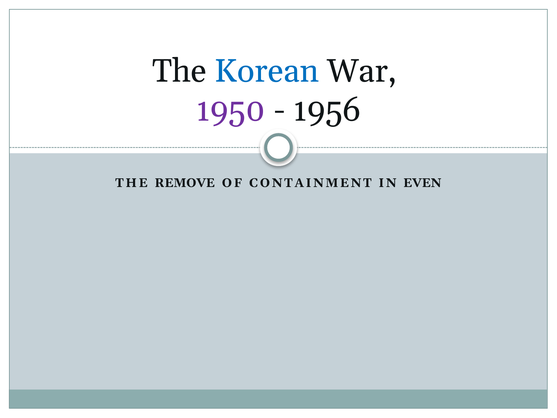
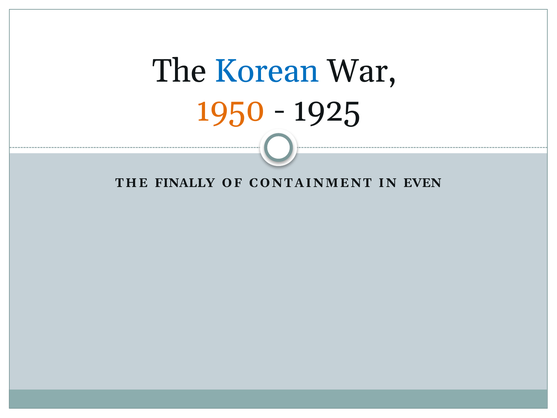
1950 colour: purple -> orange (231, 110)
1956: 1956 -> 1925 (327, 110)
REMOVE: REMOVE -> FINALLY (185, 183)
